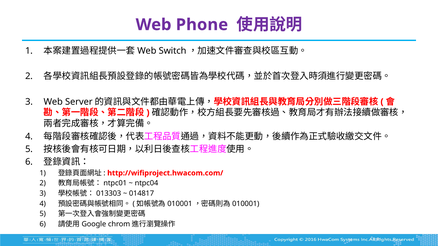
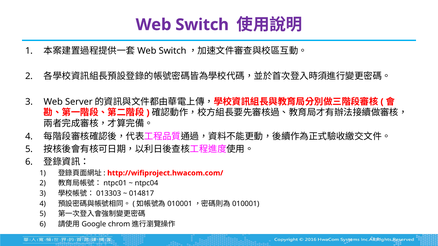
Phone: Phone -> Switch (202, 25)
